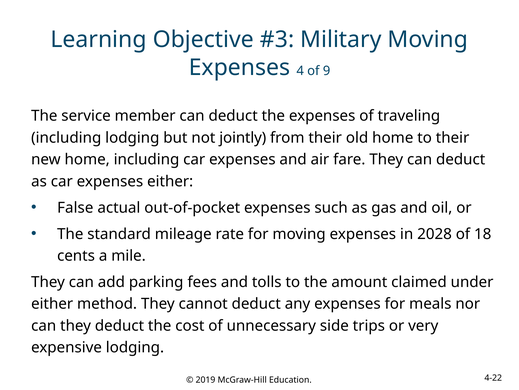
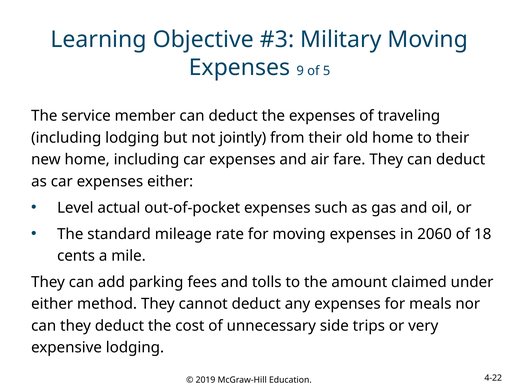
4: 4 -> 9 (300, 71)
9: 9 -> 5 (327, 71)
False: False -> Level (75, 207)
2028: 2028 -> 2060 (435, 234)
